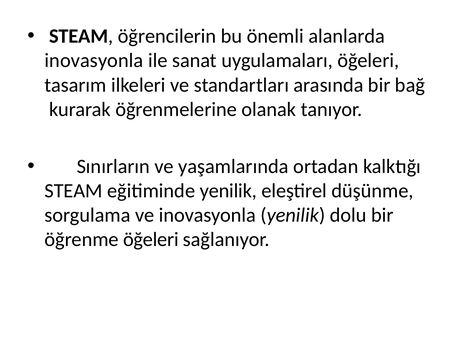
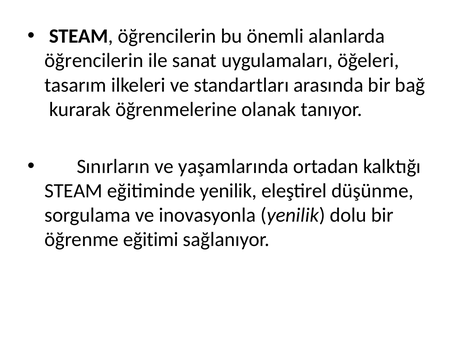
inovasyonla: inovasyonla -> öğrencilerin (94, 61)
öğrenme öğeleri: öğeleri -> eğitimi (151, 239)
